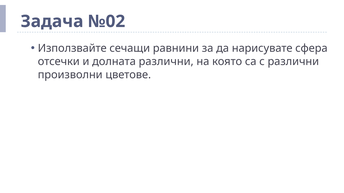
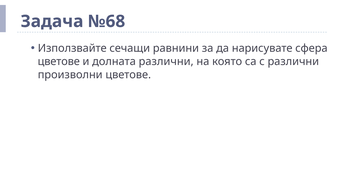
№02: №02 -> №68 (107, 21)
отсечки: отсечки -> цветове (59, 62)
